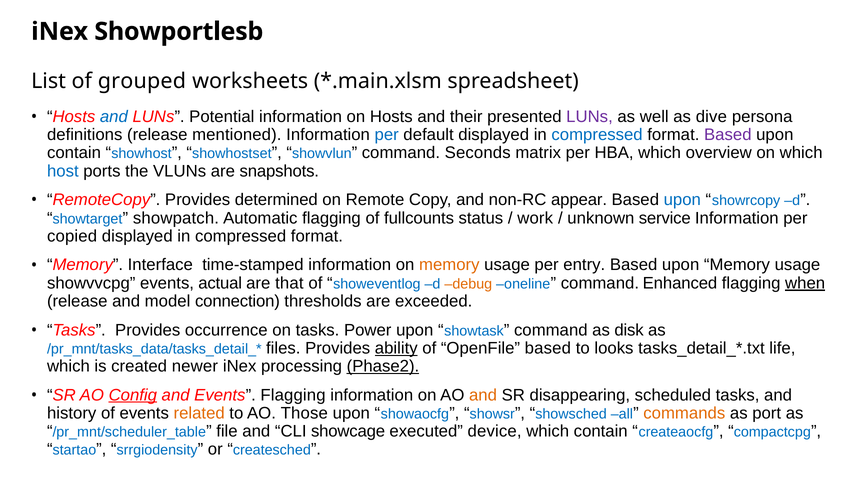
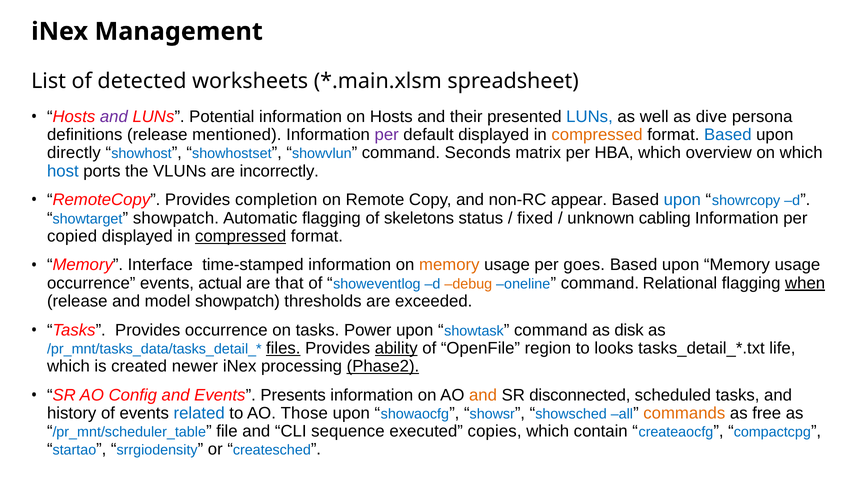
Showportlesb: Showportlesb -> Management (179, 32)
grouped: grouped -> detected (142, 81)
and colour: blue -> purple (114, 117)
LUNs colour: purple -> blue (589, 117)
per colour: blue -> purple (387, 135)
compressed colour: blue -> orange (597, 135)
Based colour: purple -> blue (728, 135)
contain: contain -> directly (74, 153)
snapshots: snapshots -> incorrectly (279, 171)
determined: determined -> completion (276, 200)
fullcounts: fullcounts -> skeletons (419, 218)
work: work -> fixed (535, 218)
service: service -> cabling (665, 218)
compressed underline: none -> present (241, 236)
entry: entry -> goes (584, 265)
showvvcpg: showvvcpg -> occurrence (91, 283)
Enhanced: Enhanced -> Relational (680, 283)
model connection: connection -> showpatch (237, 301)
files underline: none -> present (283, 348)
OpenFile based: based -> region (548, 348)
Config underline: present -> none (133, 395)
Events Flagging: Flagging -> Presents (293, 395)
disappearing: disappearing -> disconnected (580, 395)
related colour: orange -> blue (199, 413)
port: port -> free (767, 413)
showcage: showcage -> sequence (348, 431)
device: device -> copies (495, 431)
